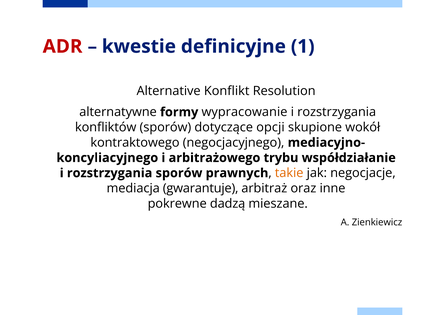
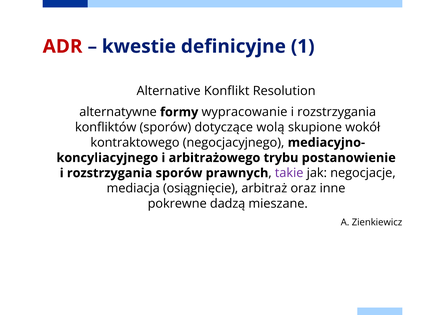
opcji: opcji -> wolą (270, 127)
współdziałanie: współdziałanie -> postanowienie (349, 158)
takie colour: orange -> purple (289, 173)
gwarantuje: gwarantuje -> osiągnięcie (201, 188)
